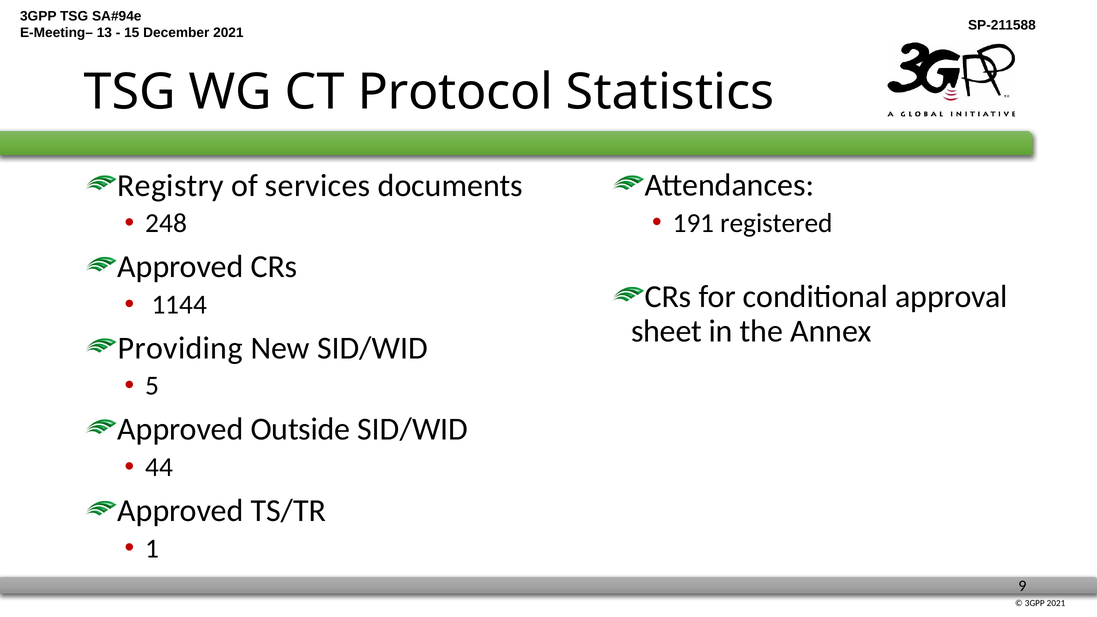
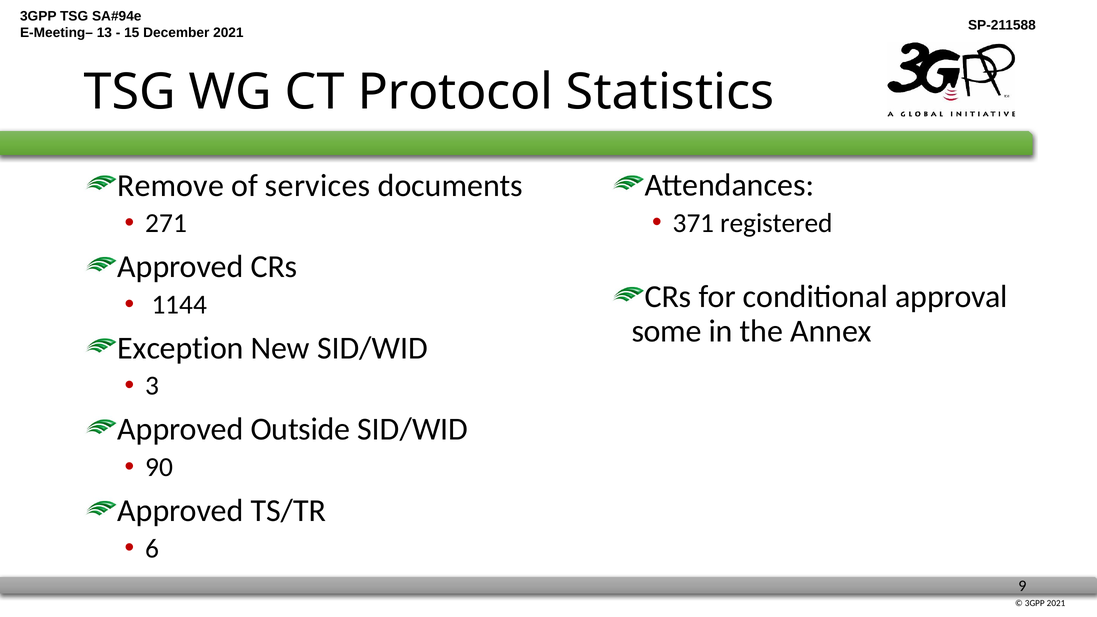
Registry: Registry -> Remove (171, 185)
191: 191 -> 371 (693, 223)
248: 248 -> 271 (166, 223)
sheet: sheet -> some (667, 331)
Providing: Providing -> Exception (180, 348)
5: 5 -> 3 (152, 386)
44: 44 -> 90 (159, 467)
1: 1 -> 6 (152, 549)
